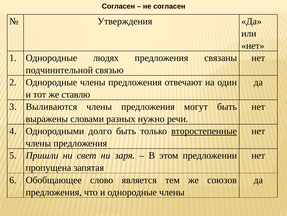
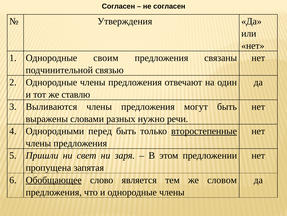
людях: людях -> своим (106, 58)
долго: долго -> перед (100, 131)
Обобщающее underline: none -> present (54, 179)
союзов: союзов -> словом (222, 179)
